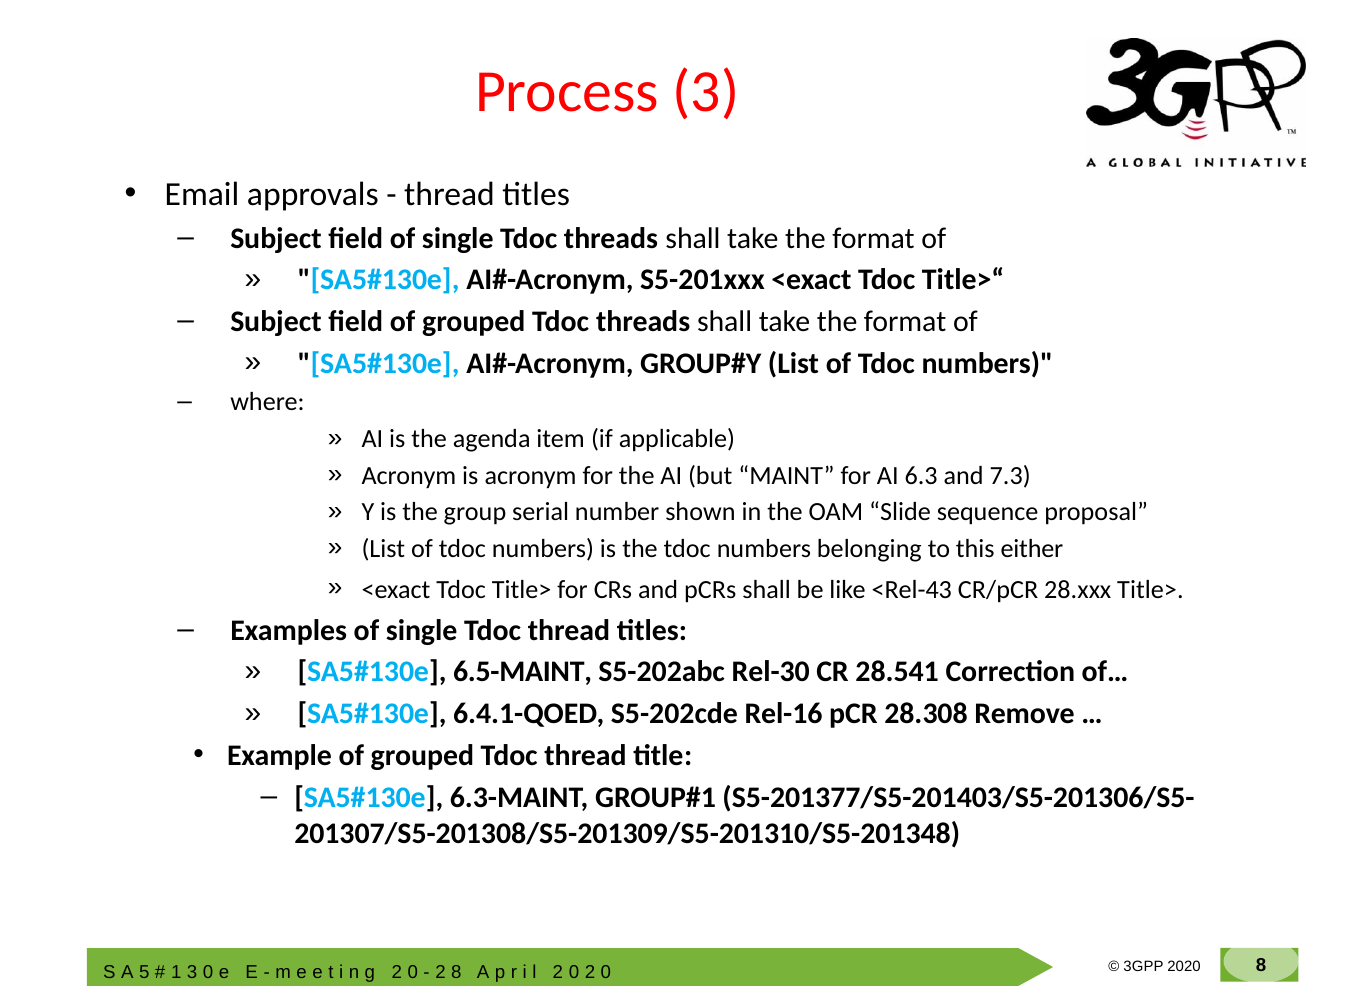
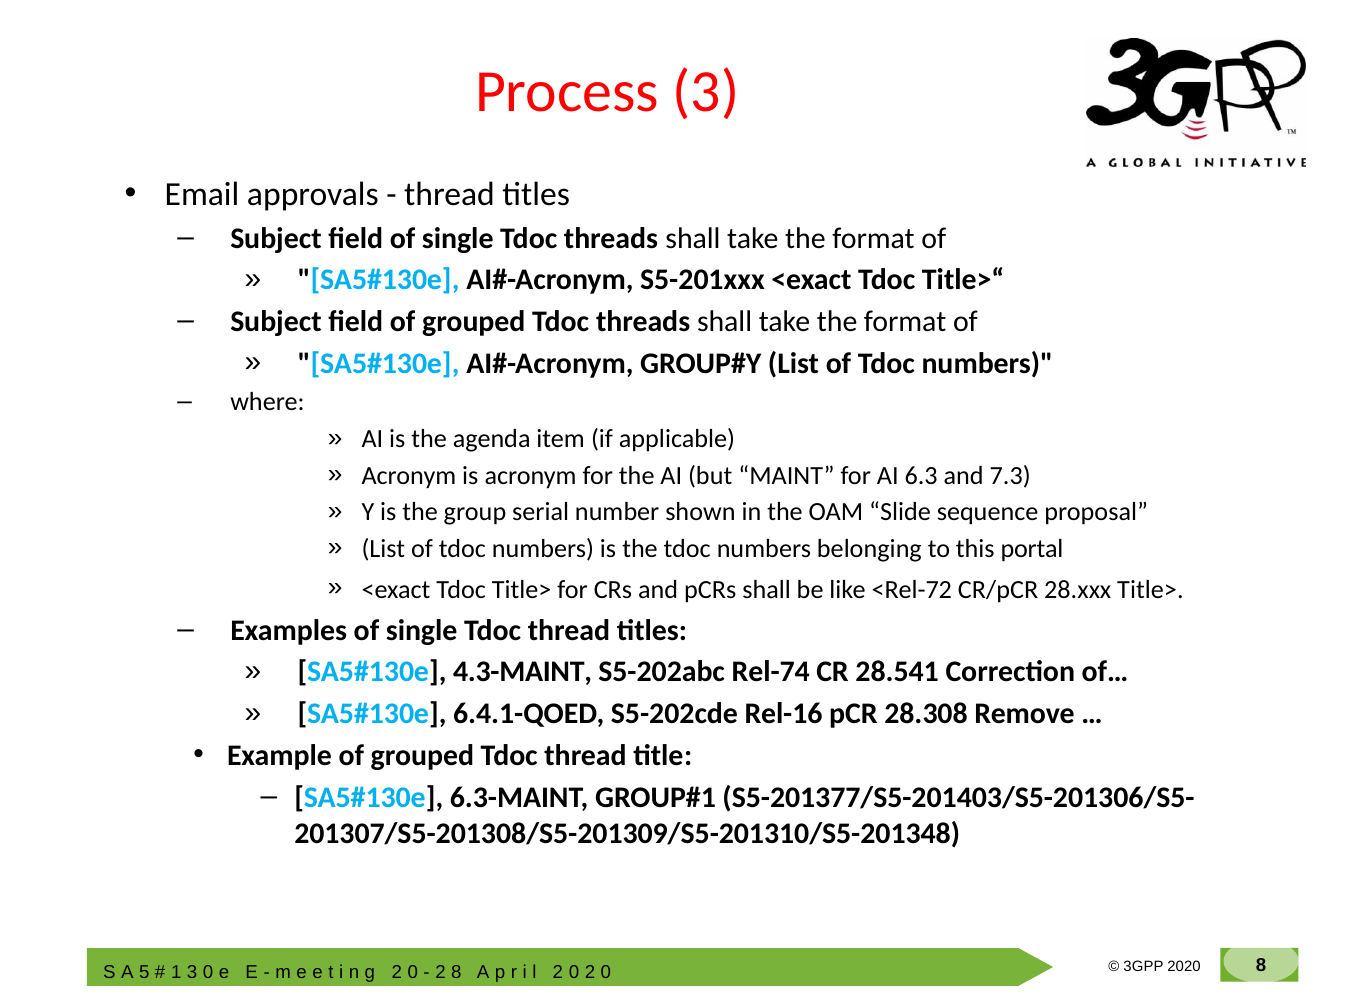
either: either -> portal (1032, 549)
<Rel-43: <Rel-43 -> <Rel-72 (912, 590)
6.5-MAINT: 6.5-MAINT -> 4.3-MAINT (523, 673)
Rel-30: Rel-30 -> Rel-74 (771, 673)
